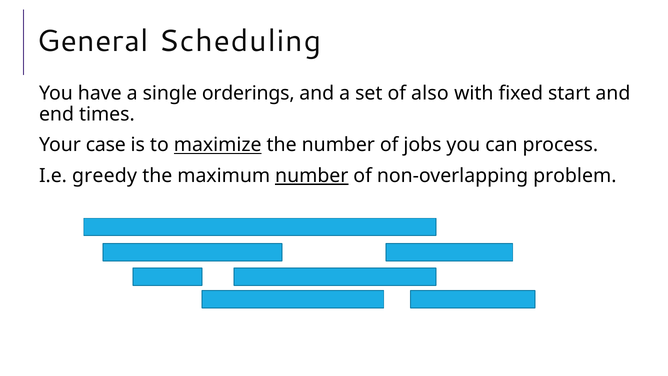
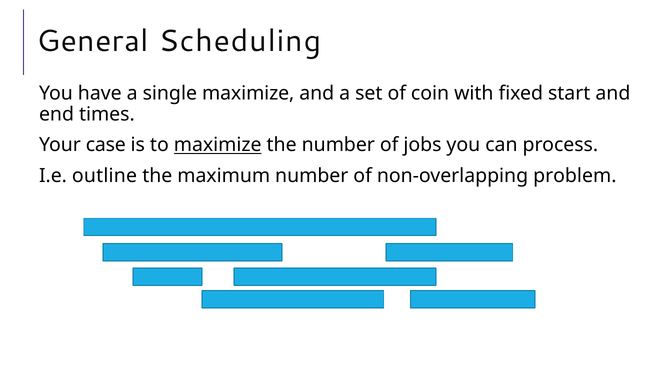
single orderings: orderings -> maximize (248, 93)
also: also -> coin (430, 93)
greedy: greedy -> outline (105, 176)
number underline: present -> none (312, 176)
